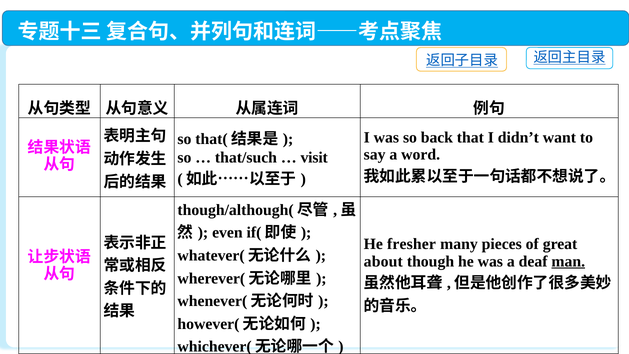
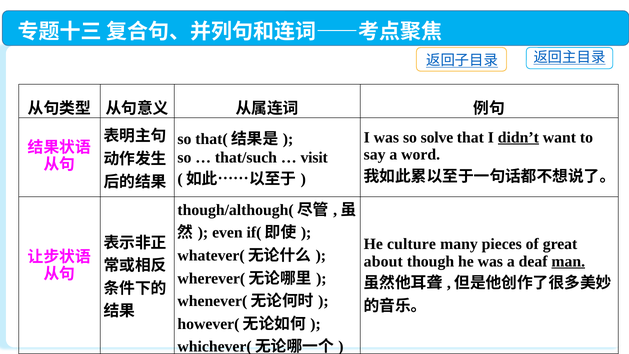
back: back -> solve (437, 137)
didn’t underline: none -> present (518, 137)
fresher: fresher -> culture (411, 244)
